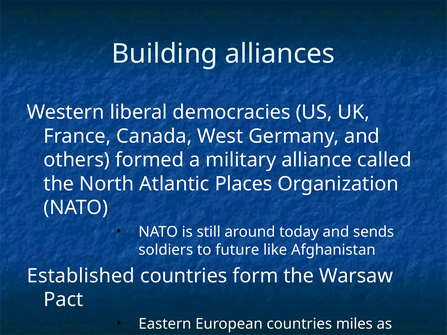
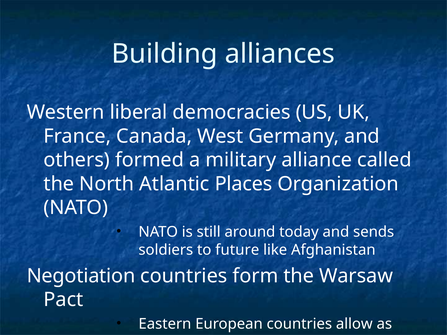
Established: Established -> Negotiation (81, 276)
miles: miles -> allow (354, 324)
